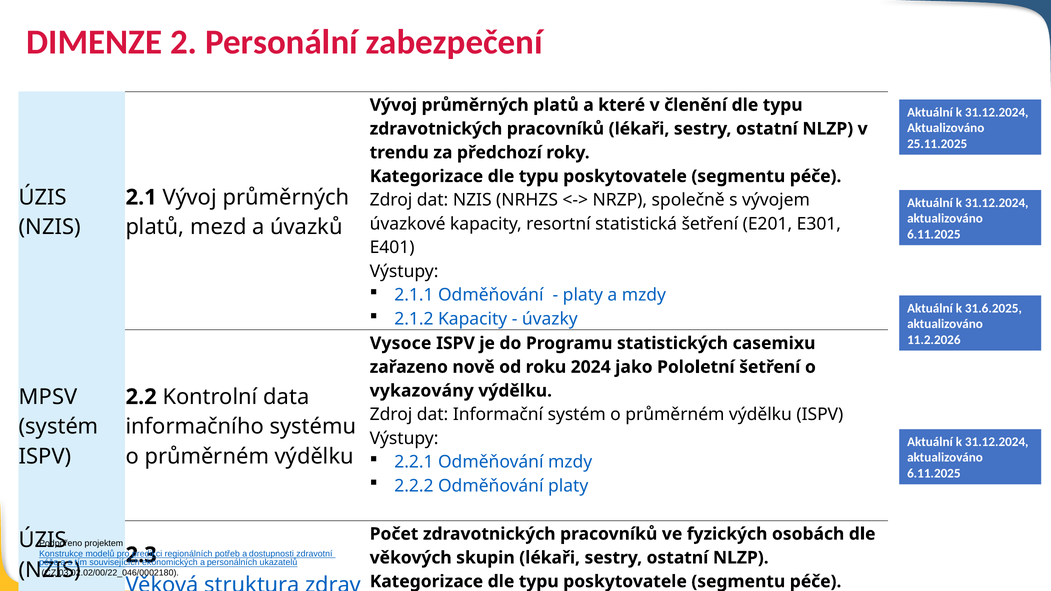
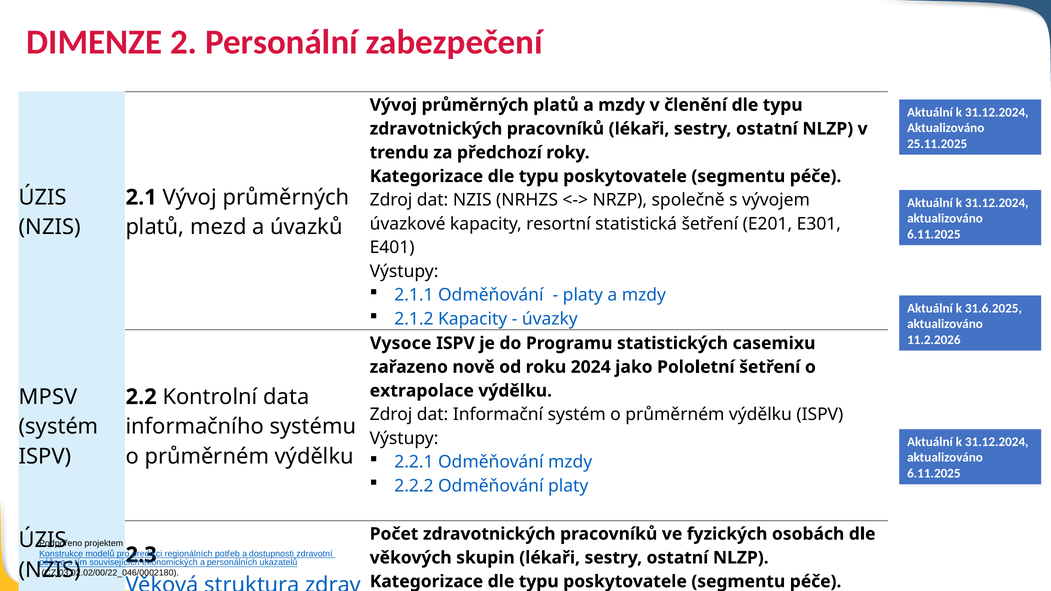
platů a které: které -> mzdy (622, 105)
vykazovány: vykazovány -> extrapolace (422, 391)
